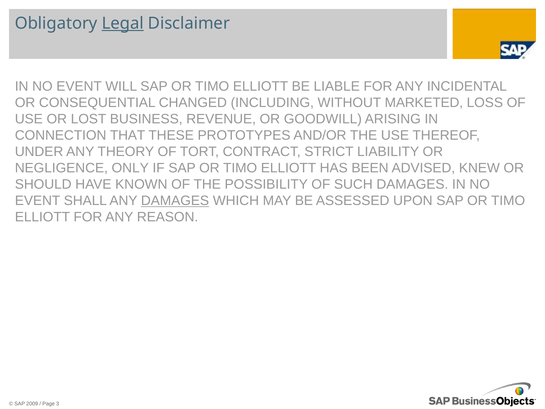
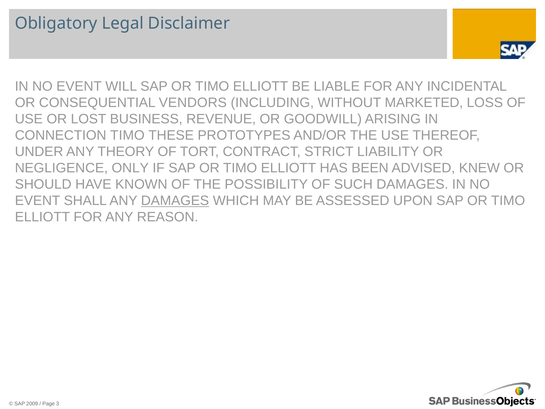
Legal underline: present -> none (123, 23)
CHANGED: CHANGED -> VENDORS (193, 103)
CONNECTION THAT: THAT -> TIMO (127, 135)
